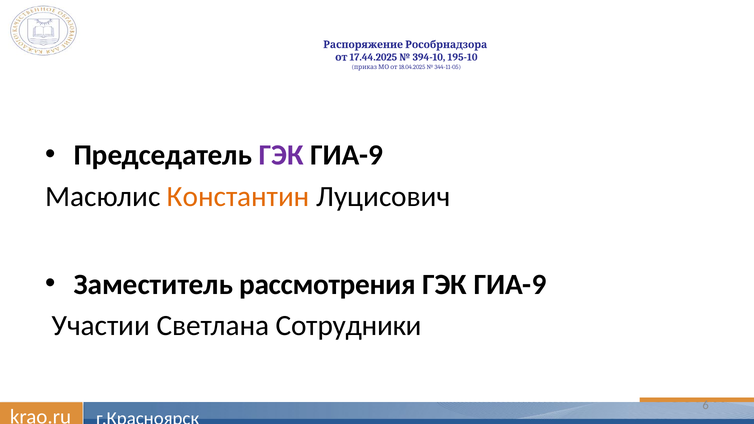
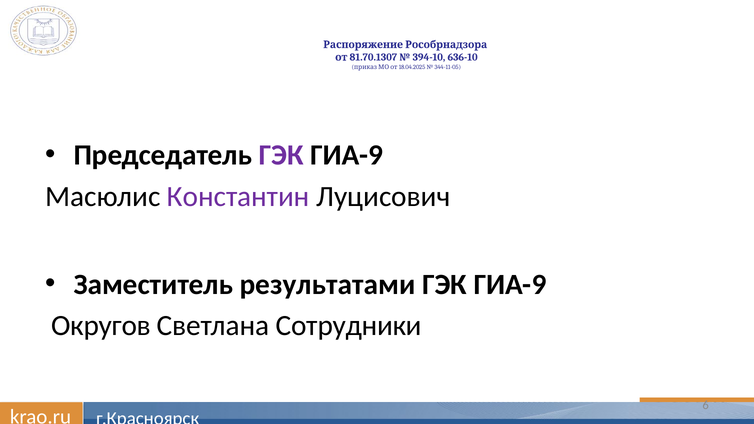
17.44.2025: 17.44.2025 -> 81.70.1307 (373, 57)
195-10: 195-10 -> 636-10 (463, 57)
Константин colour: orange -> purple (238, 196)
рассмотрения: рассмотрения -> результатами (327, 284)
Участии: Участии -> Округов (101, 326)
